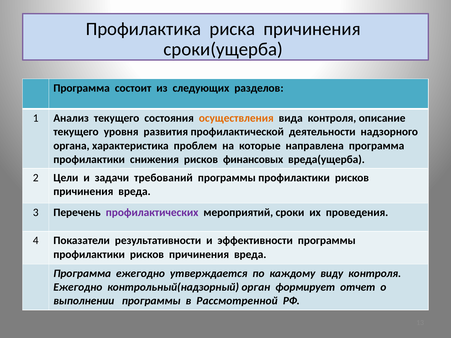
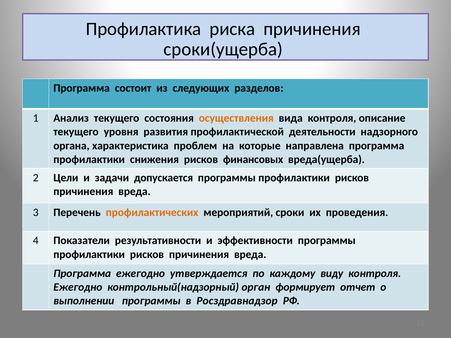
требований: требований -> допускается (164, 178)
профилактических colour: purple -> orange (152, 213)
Рассмотренной: Рассмотренной -> Росздравнадзор (237, 301)
